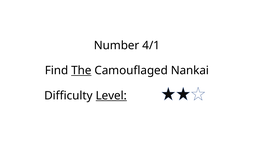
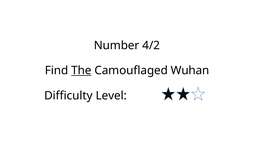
4/1: 4/1 -> 4/2 (151, 45)
Nankai: Nankai -> Wuhan (190, 70)
Level underline: present -> none (111, 96)
